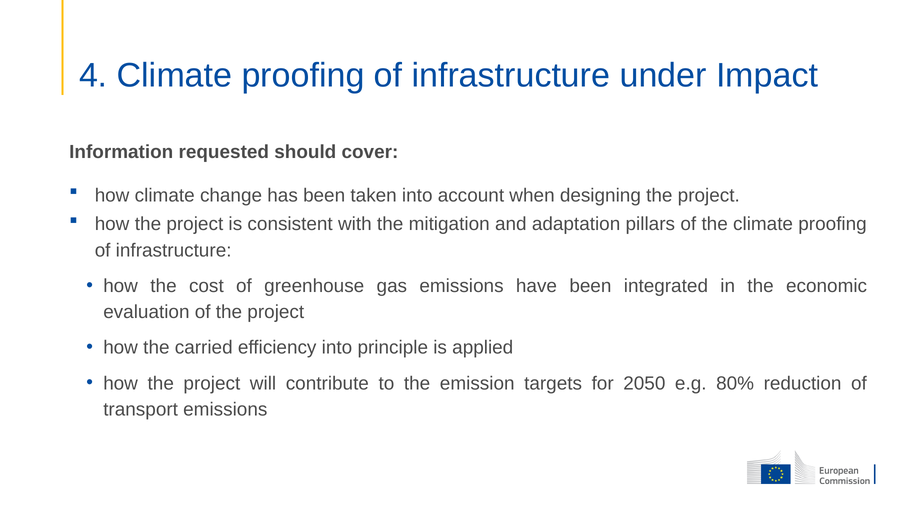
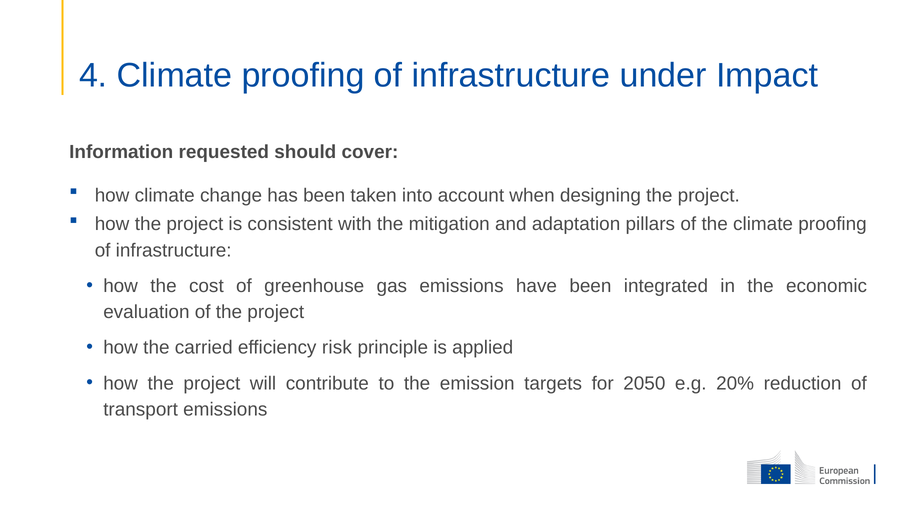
efficiency into: into -> risk (337, 348)
80%: 80% -> 20% (735, 383)
